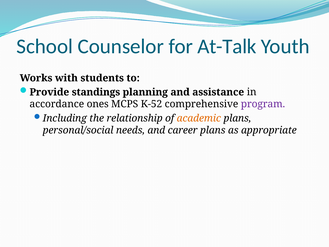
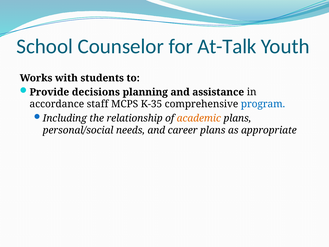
standings: standings -> decisions (96, 92)
ones: ones -> staff (98, 104)
K-52: K-52 -> K-35 (151, 104)
program colour: purple -> blue (263, 104)
